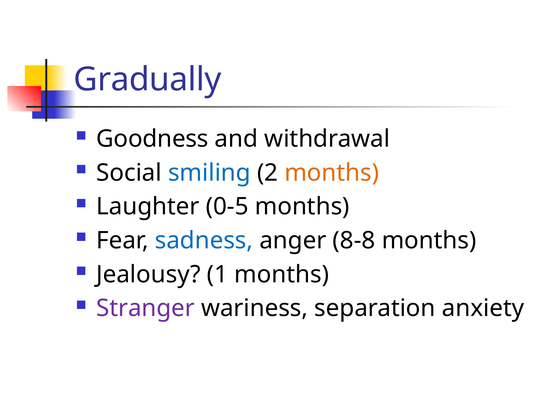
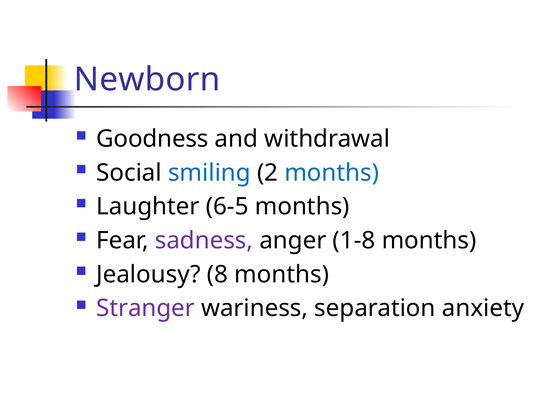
Gradually: Gradually -> Newborn (147, 79)
months colour: orange -> blue (332, 173)
0-5: 0-5 -> 6-5 (227, 207)
sadness colour: blue -> purple (204, 241)
8-8: 8-8 -> 1-8 (354, 241)
1: 1 -> 8 (217, 274)
